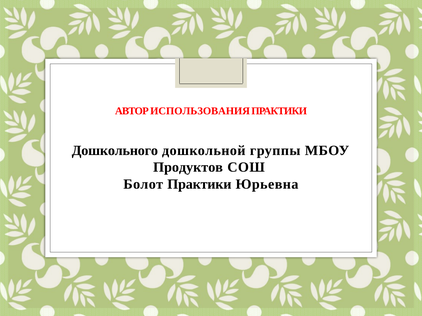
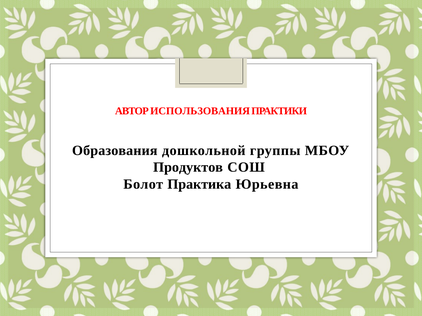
Дошкольного: Дошкольного -> Образования (115, 151)
Болот Практики: Практики -> Практика (199, 184)
